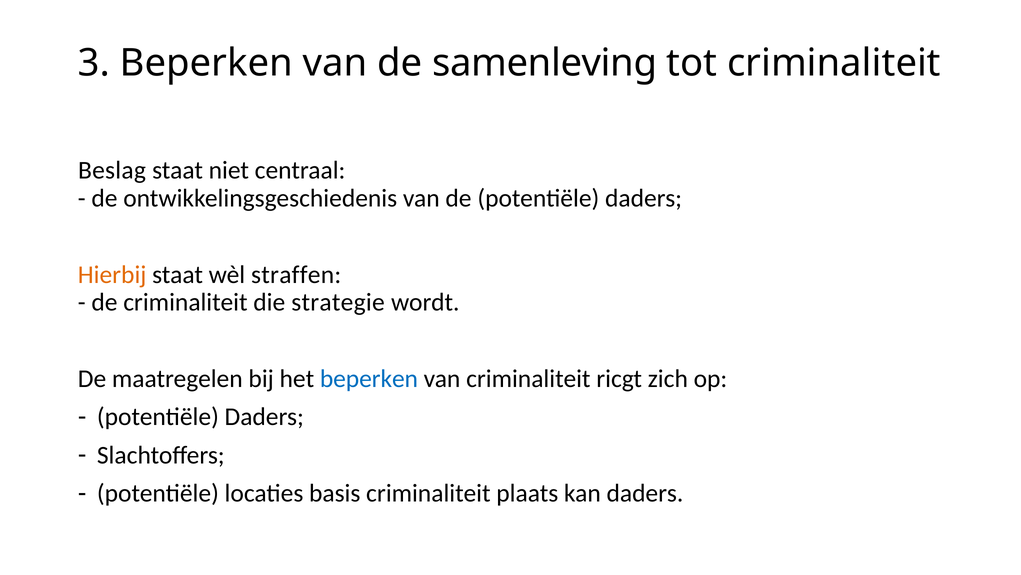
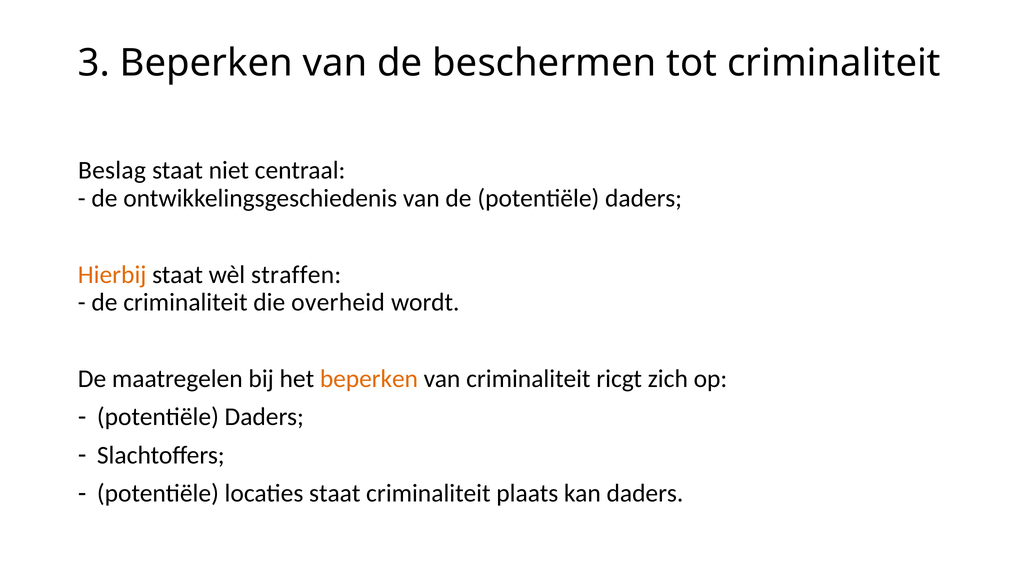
samenleving: samenleving -> beschermen (544, 63)
strategie: strategie -> overheid (338, 302)
beperken colour: blue -> orange (369, 378)
locaties basis: basis -> staat (335, 493)
